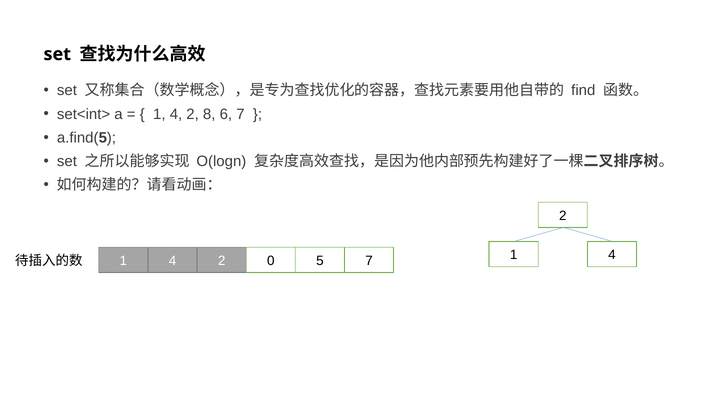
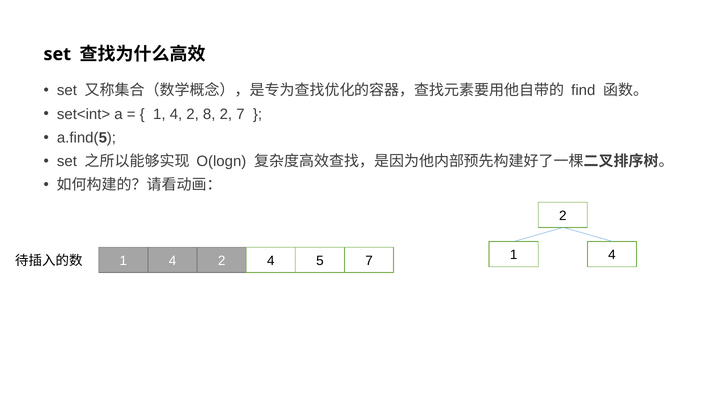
8 6: 6 -> 2 (226, 114)
2 0: 0 -> 4 (271, 261)
